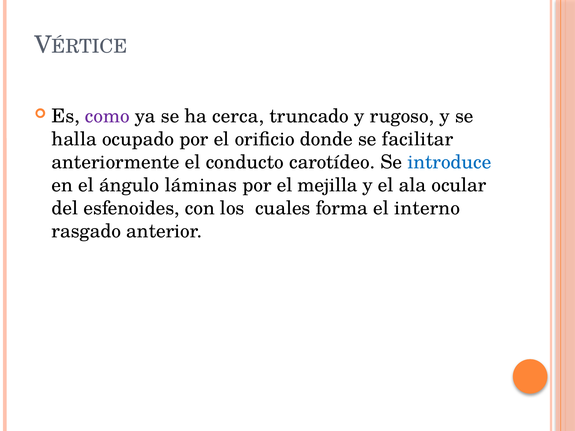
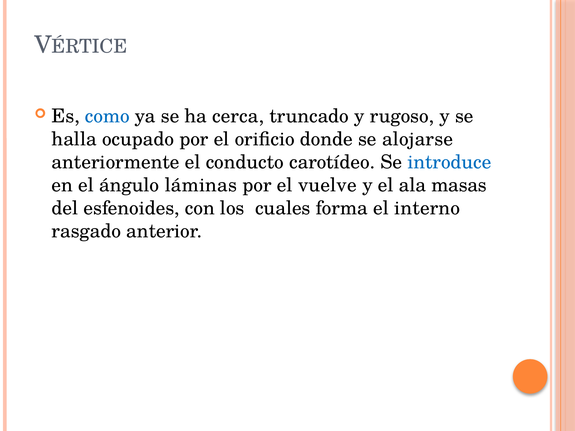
como colour: purple -> blue (107, 116)
facilitar: facilitar -> alojarse (418, 139)
mejilla: mejilla -> vuelve (327, 185)
ocular: ocular -> masas (459, 185)
